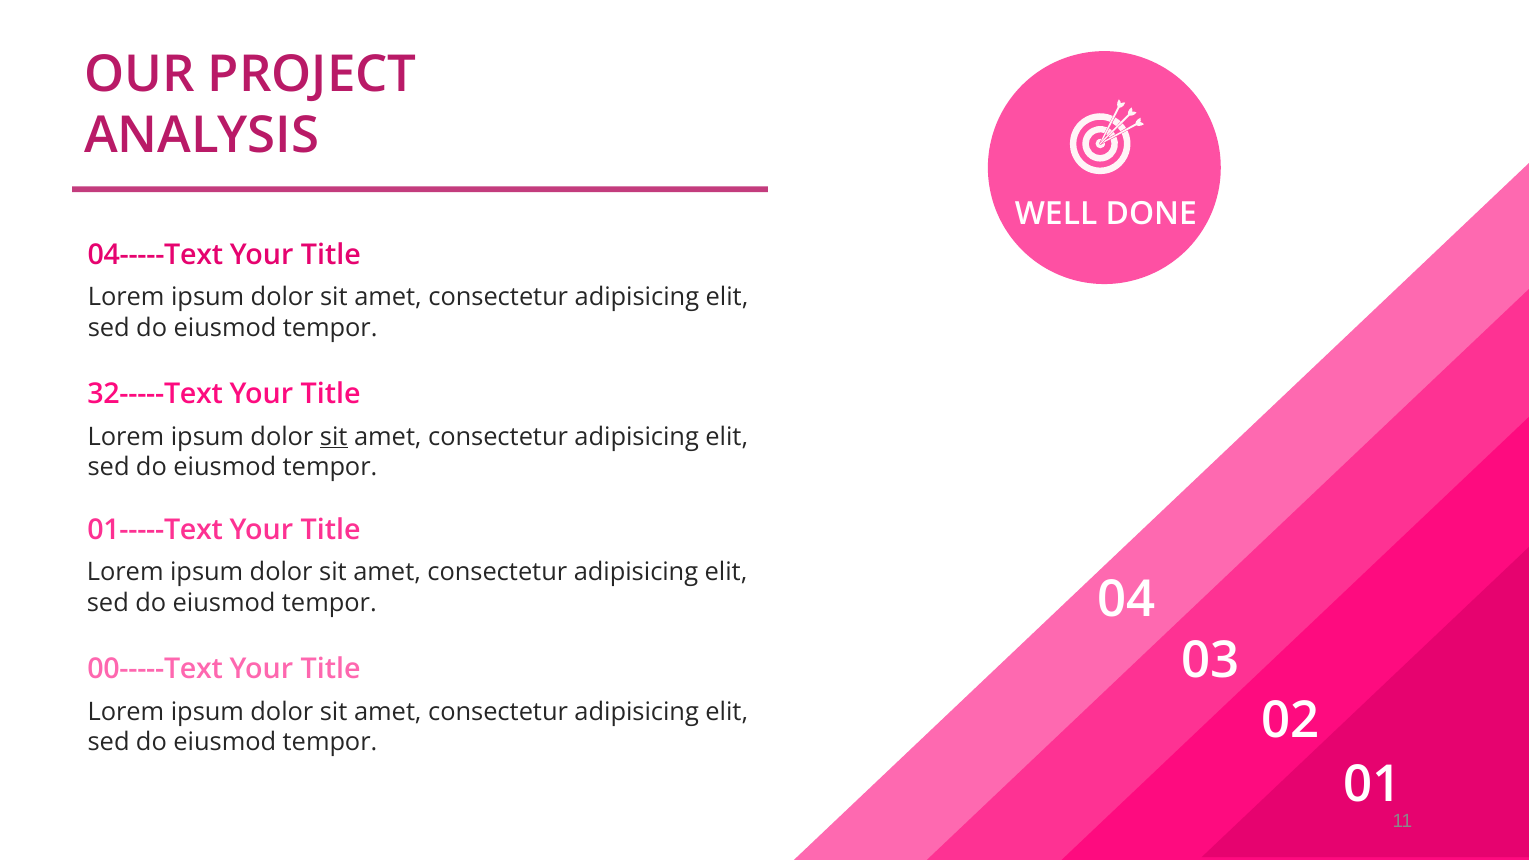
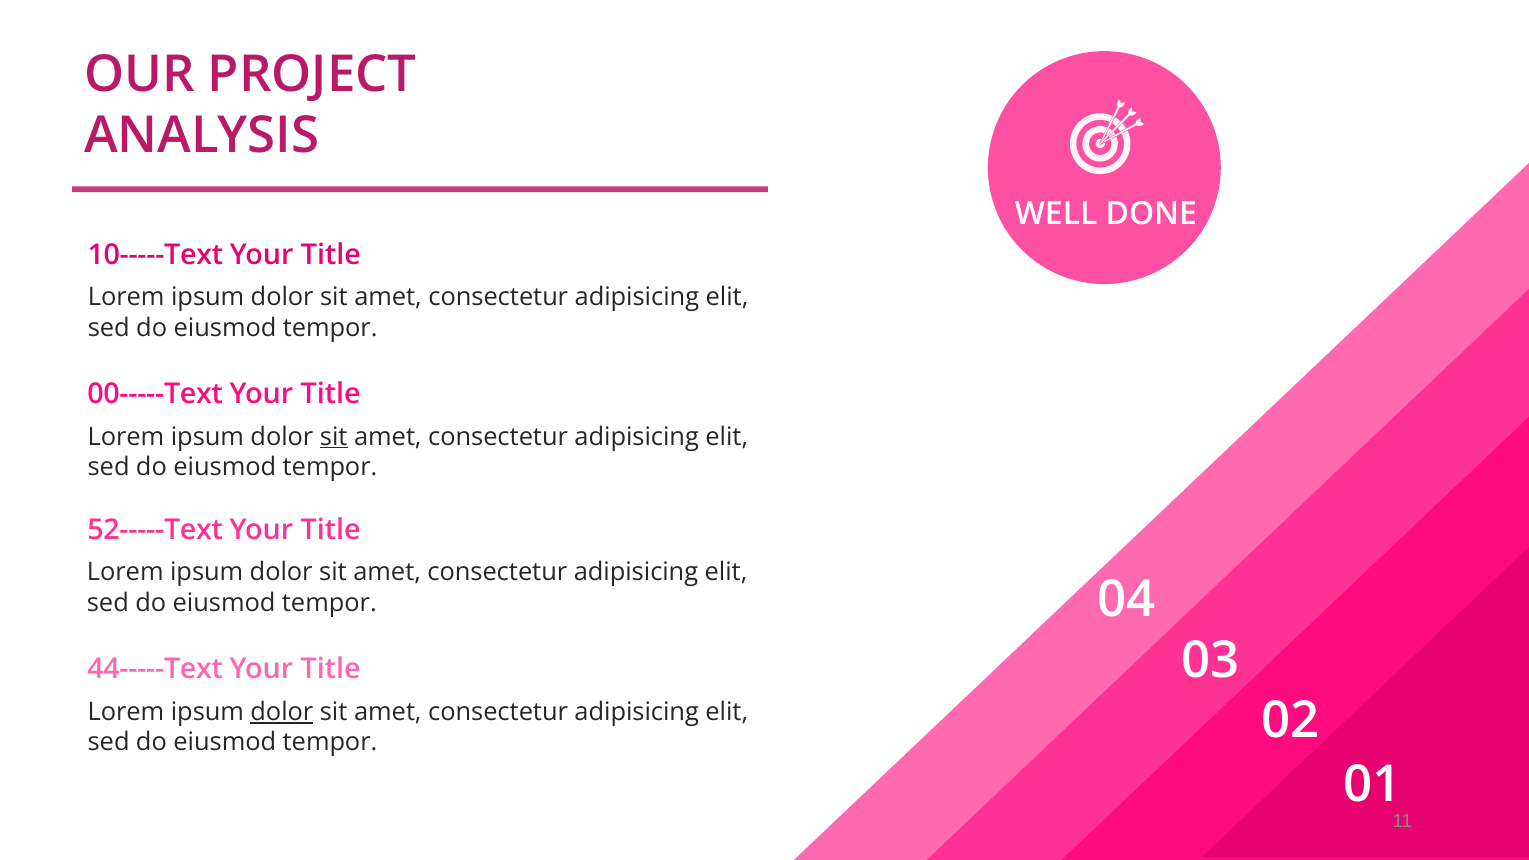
04-----Text: 04-----Text -> 10-----Text (155, 255)
32-----Text: 32-----Text -> 00-----Text (155, 394)
01-----Text: 01-----Text -> 52-----Text (155, 530)
00-----Text: 00-----Text -> 44-----Text (155, 669)
dolor underline: none -> present (282, 712)
